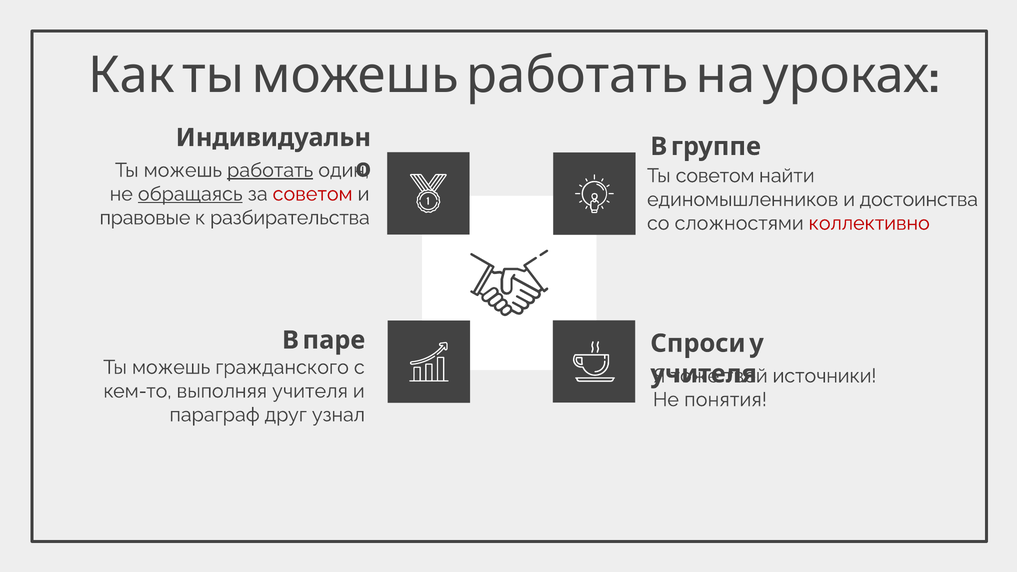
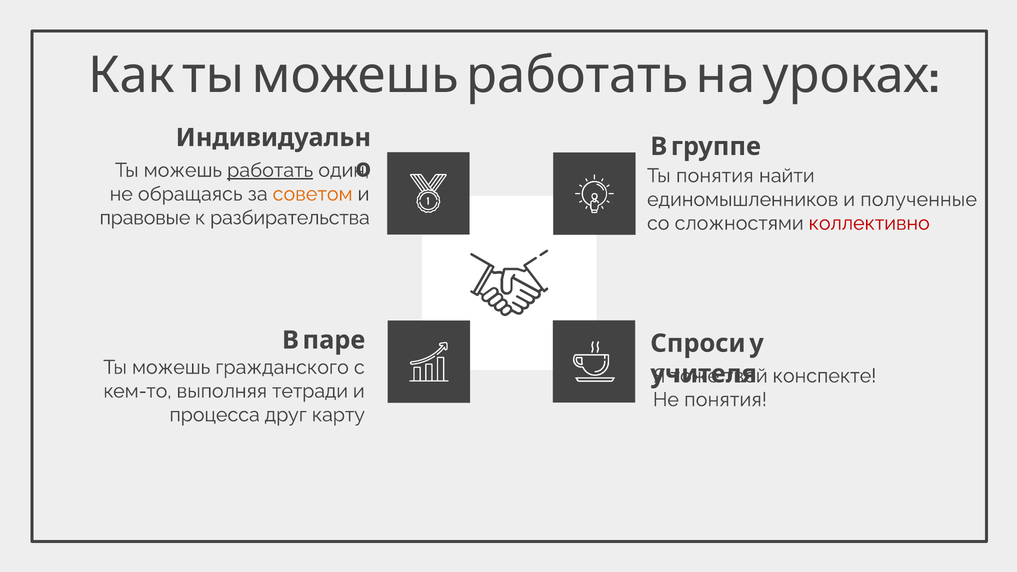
Ты советом: советом -> понятия (715, 176)
обращаясь underline: present -> none (190, 194)
советом colour: red -> orange (313, 194)
достоинства: достоинства -> полученные (919, 199)
источники: источники -> конспекте (824, 376)
выполняя учителя: учителя -> тетради (310, 391)
параграф: параграф -> процесса (215, 415)
узнал: узнал -> карту (338, 415)
